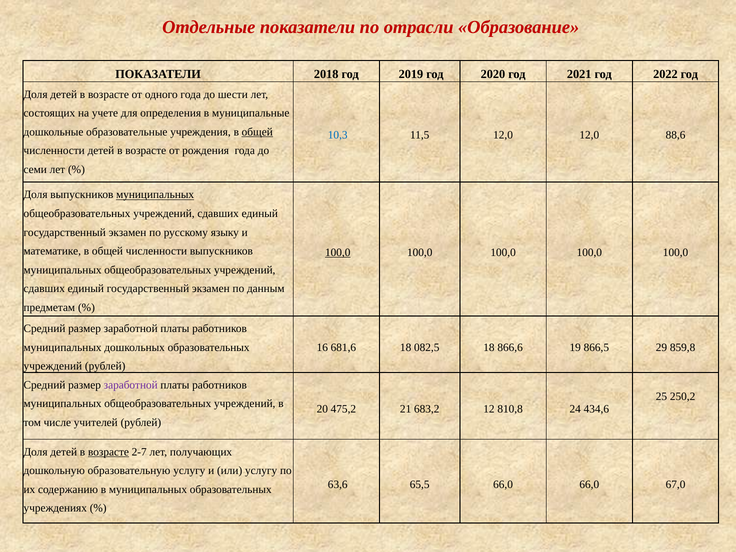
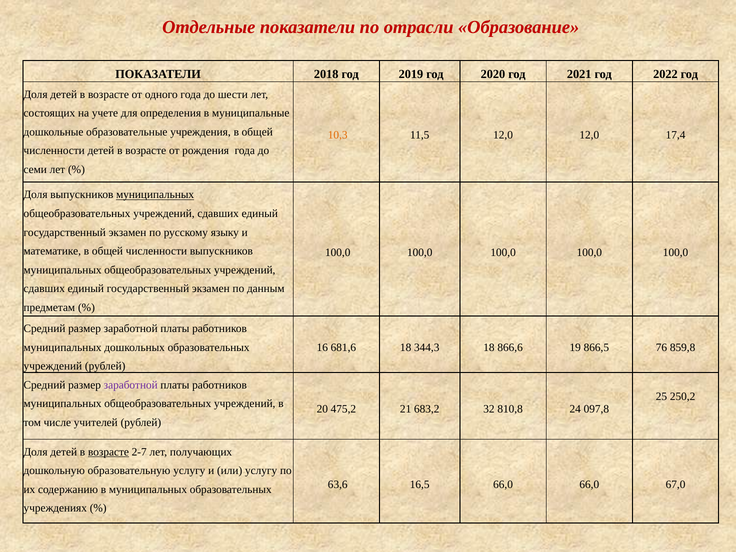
общей underline: present -> none (257, 132)
10,3 colour: blue -> orange (338, 135)
88,6: 88,6 -> 17,4 (676, 135)
100,0 underline: present -> none (338, 252)
082,5: 082,5 -> 344,3 (427, 347)
29: 29 -> 76 (661, 347)
12: 12 -> 32 (489, 409)
434,6: 434,6 -> 097,8 (596, 409)
65,5: 65,5 -> 16,5 (420, 484)
